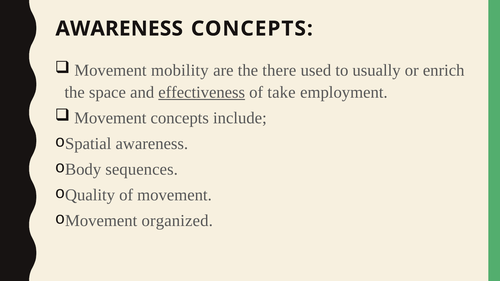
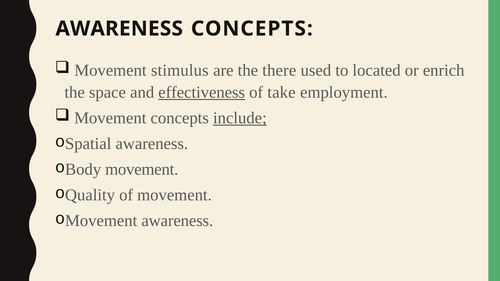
mobility: mobility -> stimulus (180, 70)
usually: usually -> located (377, 70)
include underline: none -> present (240, 118)
sequences: sequences -> movement (142, 169)
organized: organized -> awareness (177, 221)
